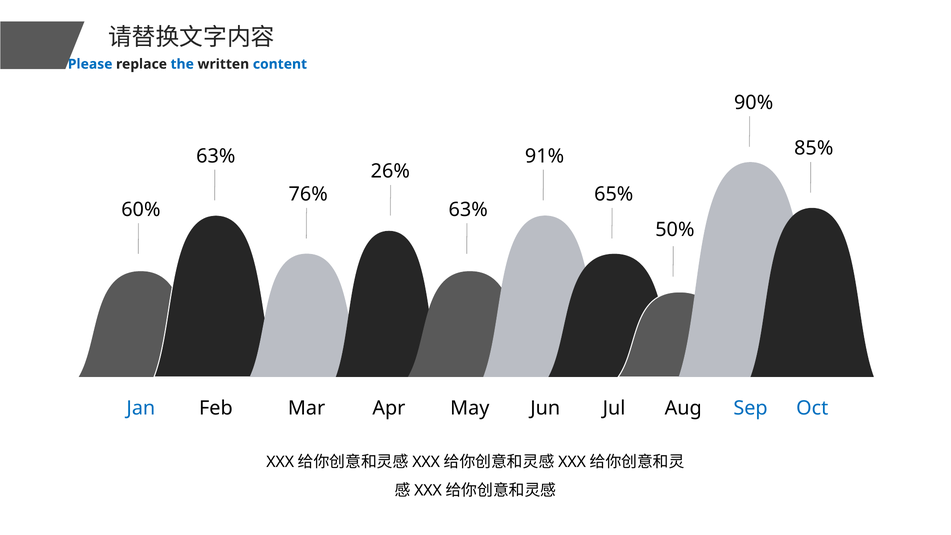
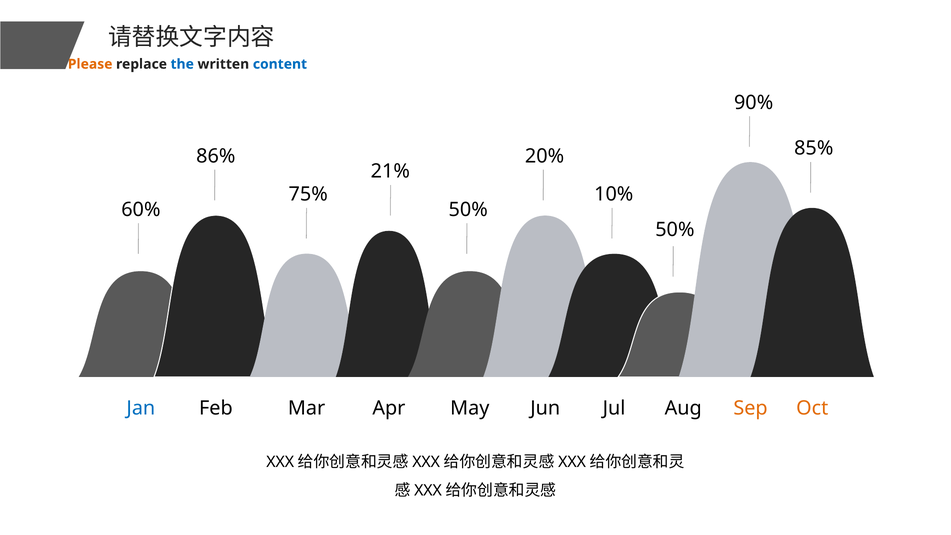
Please colour: blue -> orange (90, 64)
63%: 63% -> 86% (216, 156)
91%: 91% -> 20% (545, 156)
26%: 26% -> 21% (390, 171)
76%: 76% -> 75% (308, 194)
65%: 65% -> 10% (614, 194)
63%: 63% -> 50% (468, 209)
Sep colour: blue -> orange (751, 408)
Oct colour: blue -> orange (812, 408)
